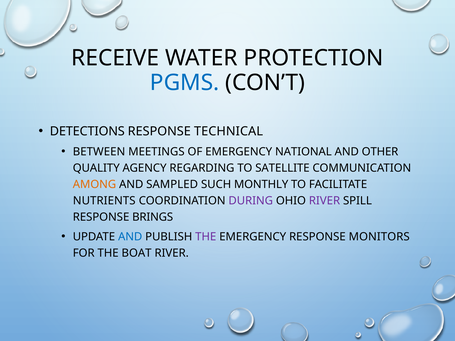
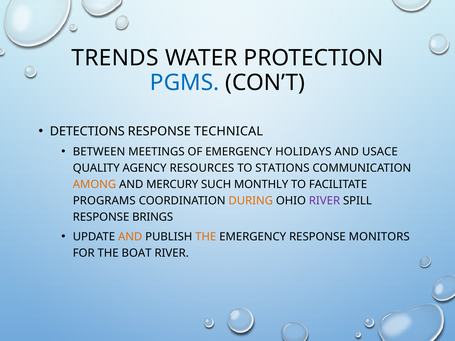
RECEIVE: RECEIVE -> TRENDS (115, 58)
NATIONAL: NATIONAL -> HOLIDAYS (303, 152)
OTHER: OTHER -> USACE (380, 152)
REGARDING: REGARDING -> RESOURCES (202, 168)
SATELLITE: SATELLITE -> STATIONS (282, 168)
SAMPLED: SAMPLED -> MERCURY (172, 184)
NUTRIENTS: NUTRIENTS -> PROGRAMS (104, 201)
DURING colour: purple -> orange (251, 201)
AND colour: blue -> orange (130, 237)
THE colour: purple -> orange (206, 237)
